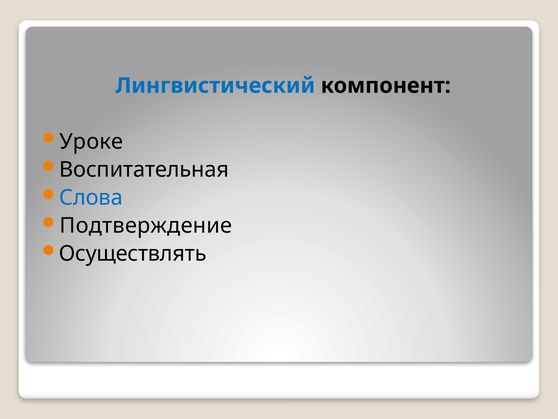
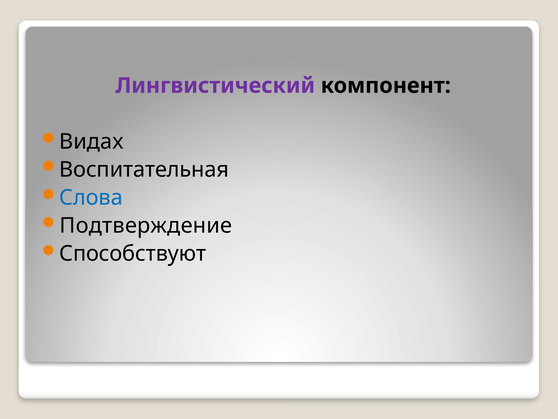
Лингвистический colour: blue -> purple (215, 86)
Уроке: Уроке -> Видах (91, 141)
Осуществлять: Осуществлять -> Способствуют (133, 253)
